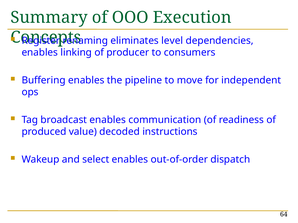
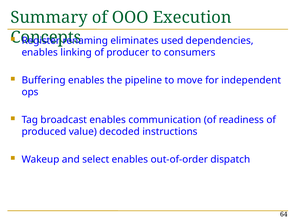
level: level -> used (172, 41)
